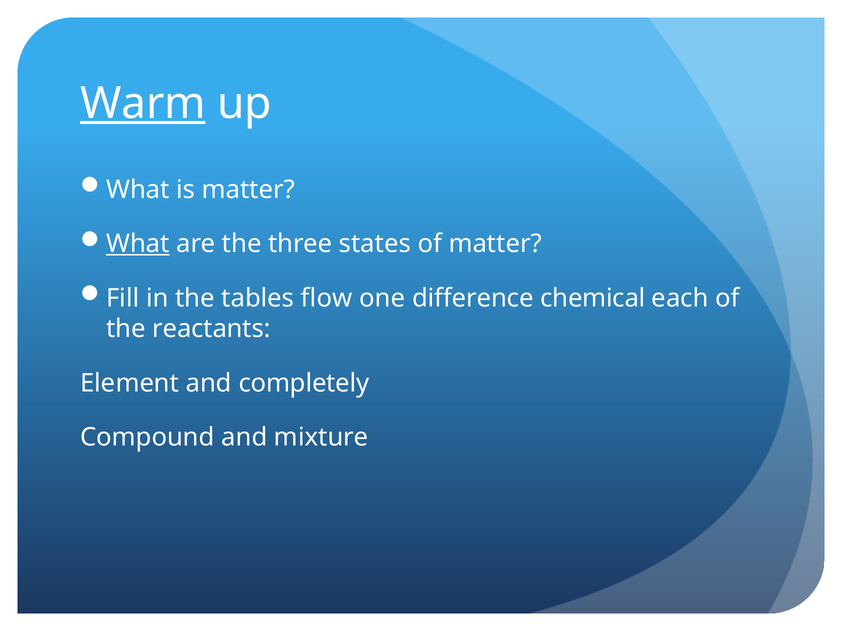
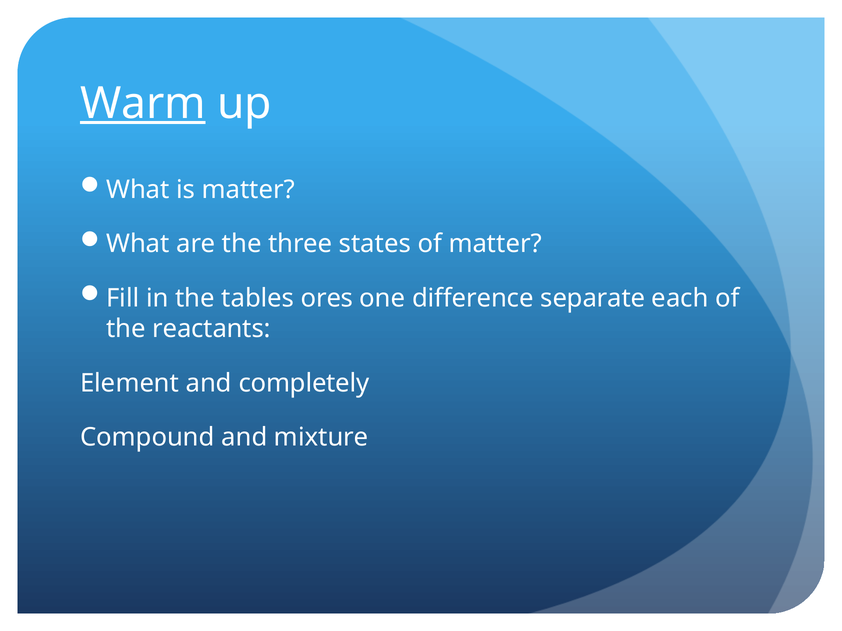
What underline: present -> none (138, 244)
flow: flow -> ores (327, 298)
chemical: chemical -> separate (593, 298)
